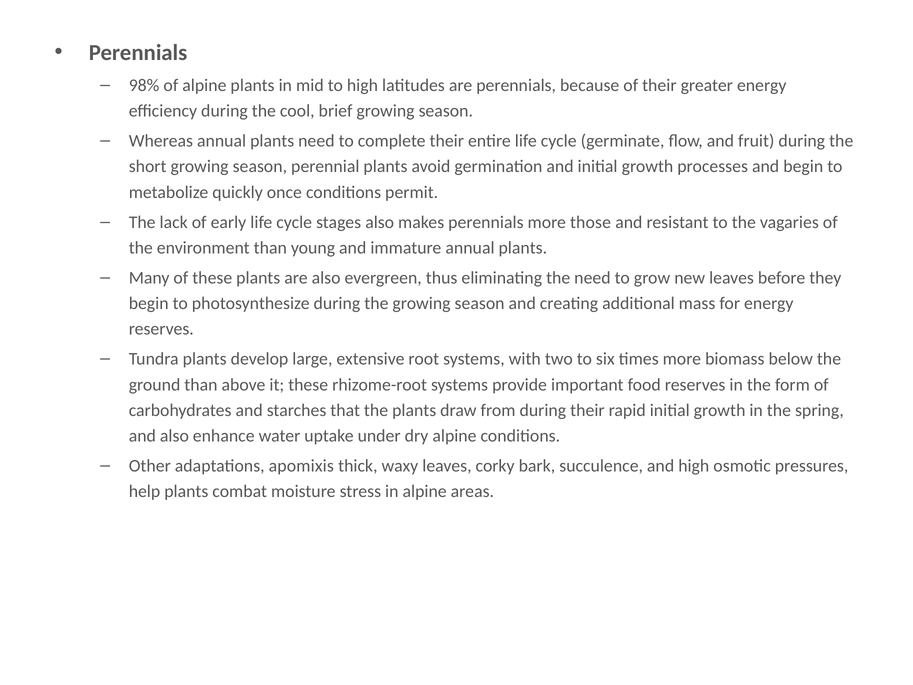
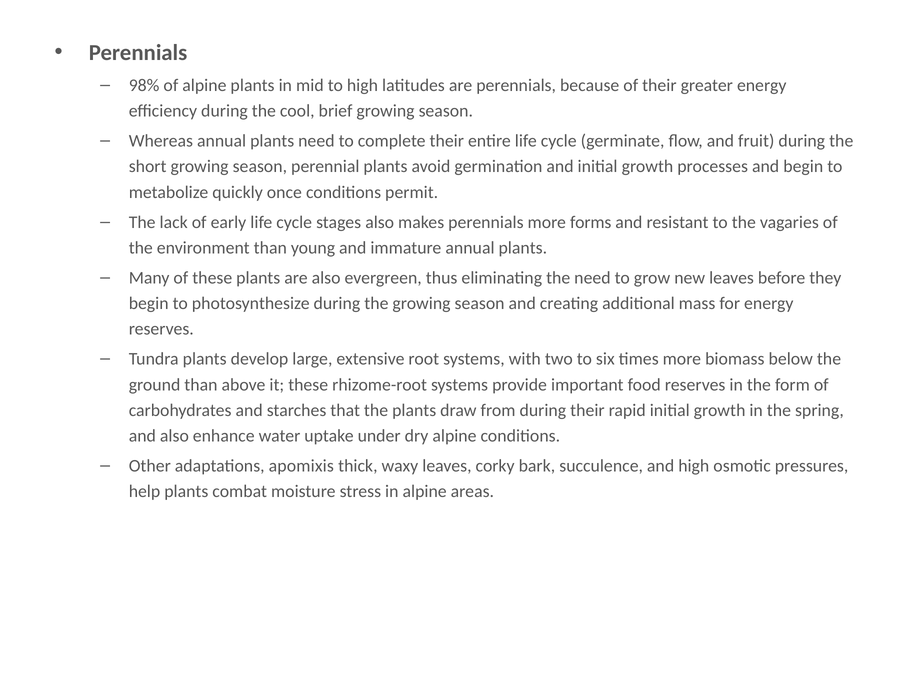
those: those -> forms (591, 222)
